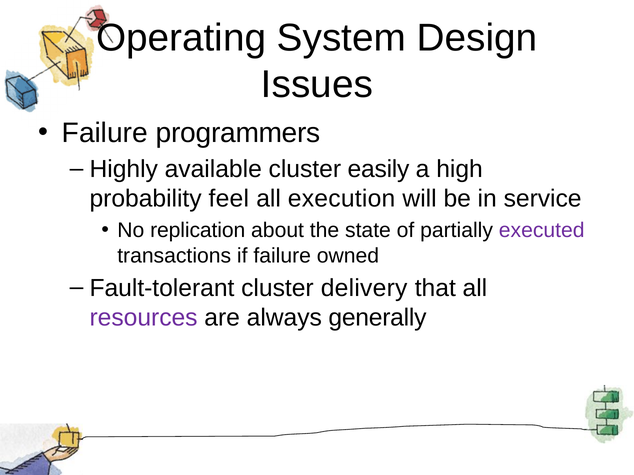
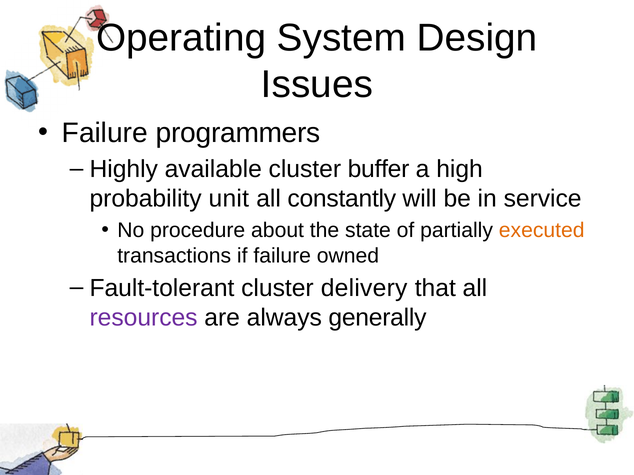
easily: easily -> buffer (379, 169)
feel: feel -> unit (229, 199)
execution: execution -> constantly (342, 199)
replication: replication -> procedure (198, 230)
executed colour: purple -> orange (542, 230)
